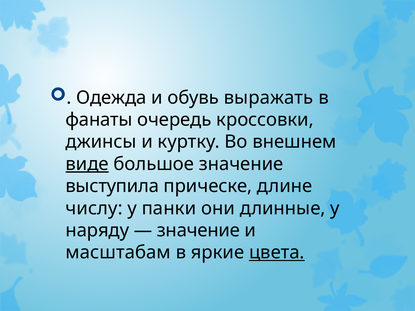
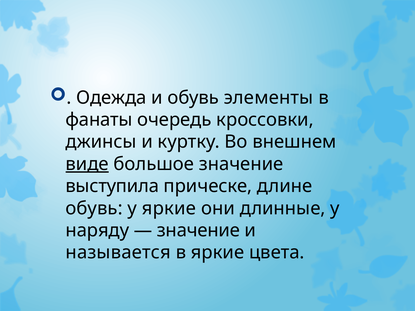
выражать: выражать -> элементы (269, 98)
числу: числу -> обувь (94, 208)
у панки: панки -> яркие (169, 208)
масштабам: масштабам -> называется (118, 253)
цвета underline: present -> none (277, 253)
